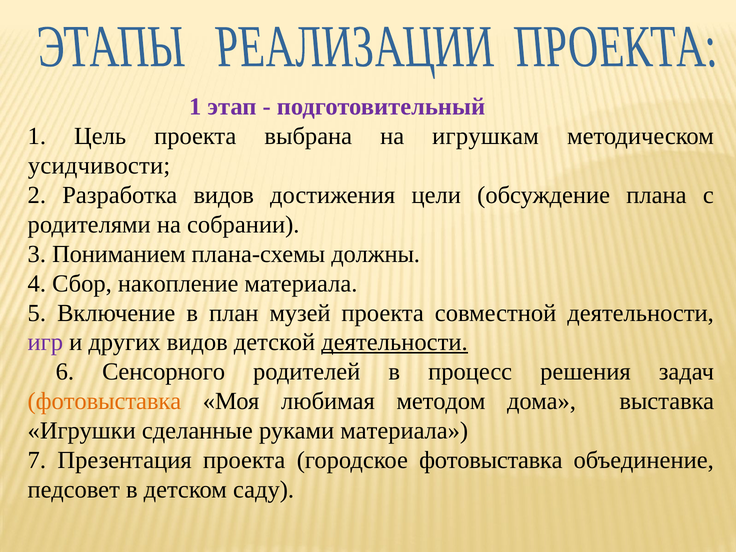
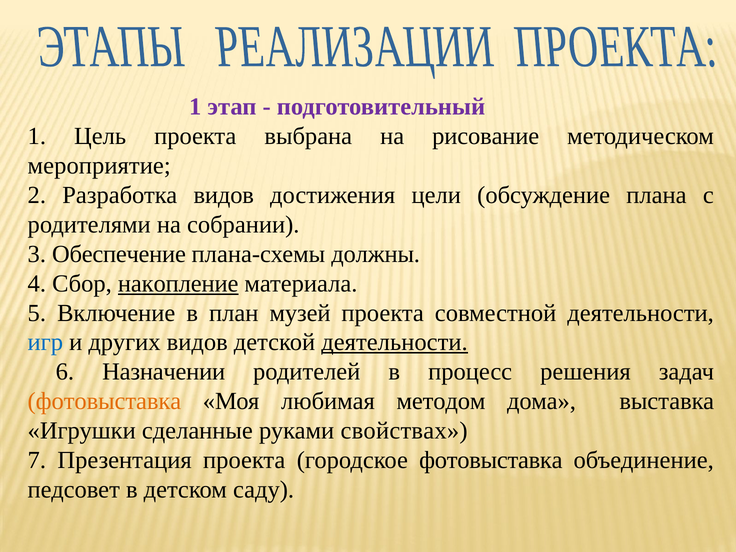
игрушкам: игрушкам -> рисование (486, 136)
усидчивости: усидчивости -> мероприятие (99, 166)
Пониманием: Пониманием -> Обеспечение (119, 254)
накопление underline: none -> present (178, 284)
игр colour: purple -> blue (45, 342)
Сенсорного: Сенсорного -> Назначении (164, 372)
руками материала: материала -> свойствах (404, 431)
